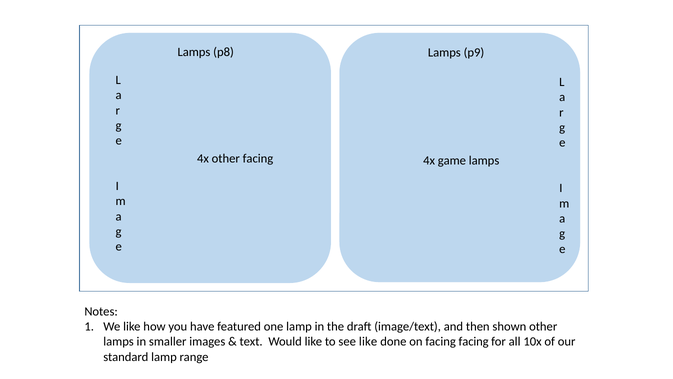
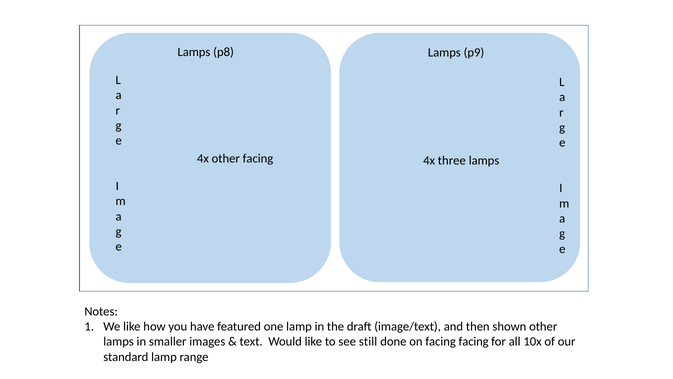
game: game -> three (452, 160)
see like: like -> still (368, 341)
